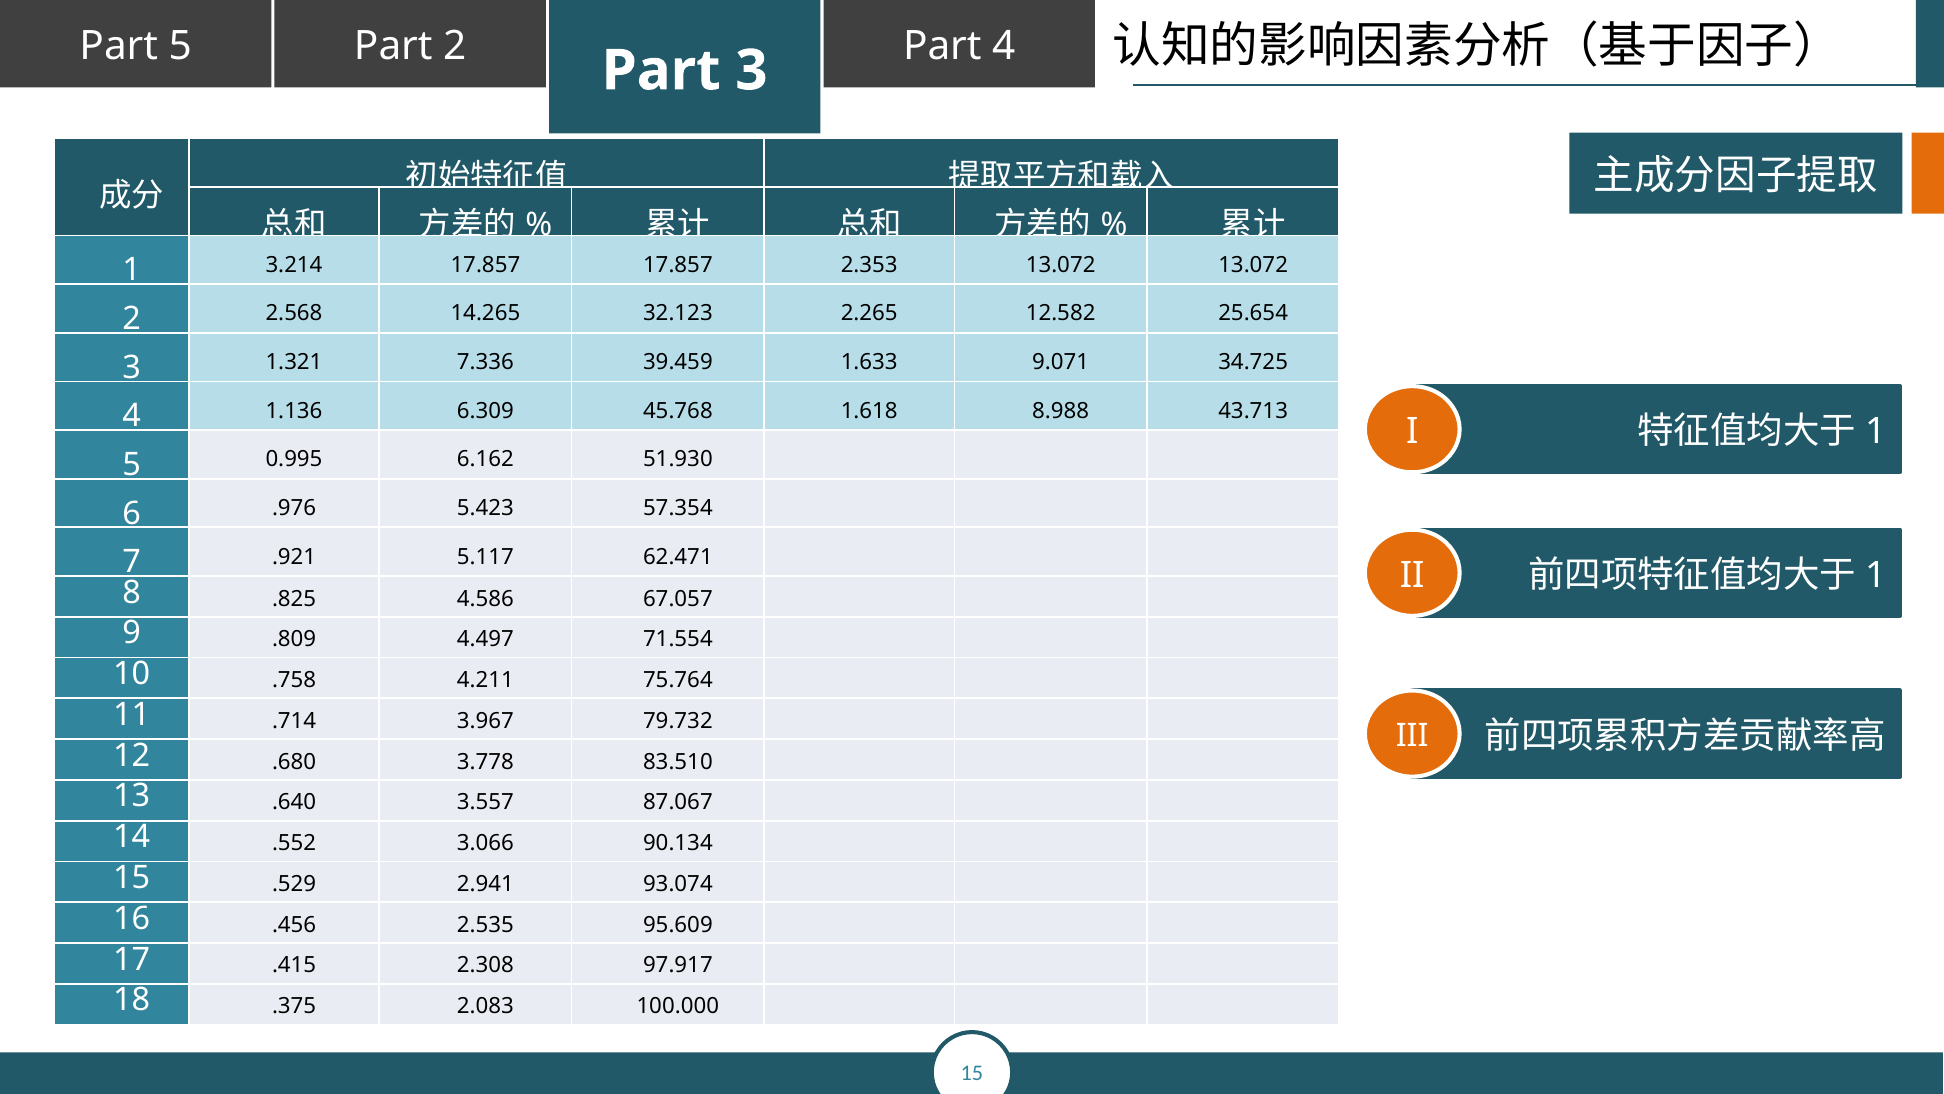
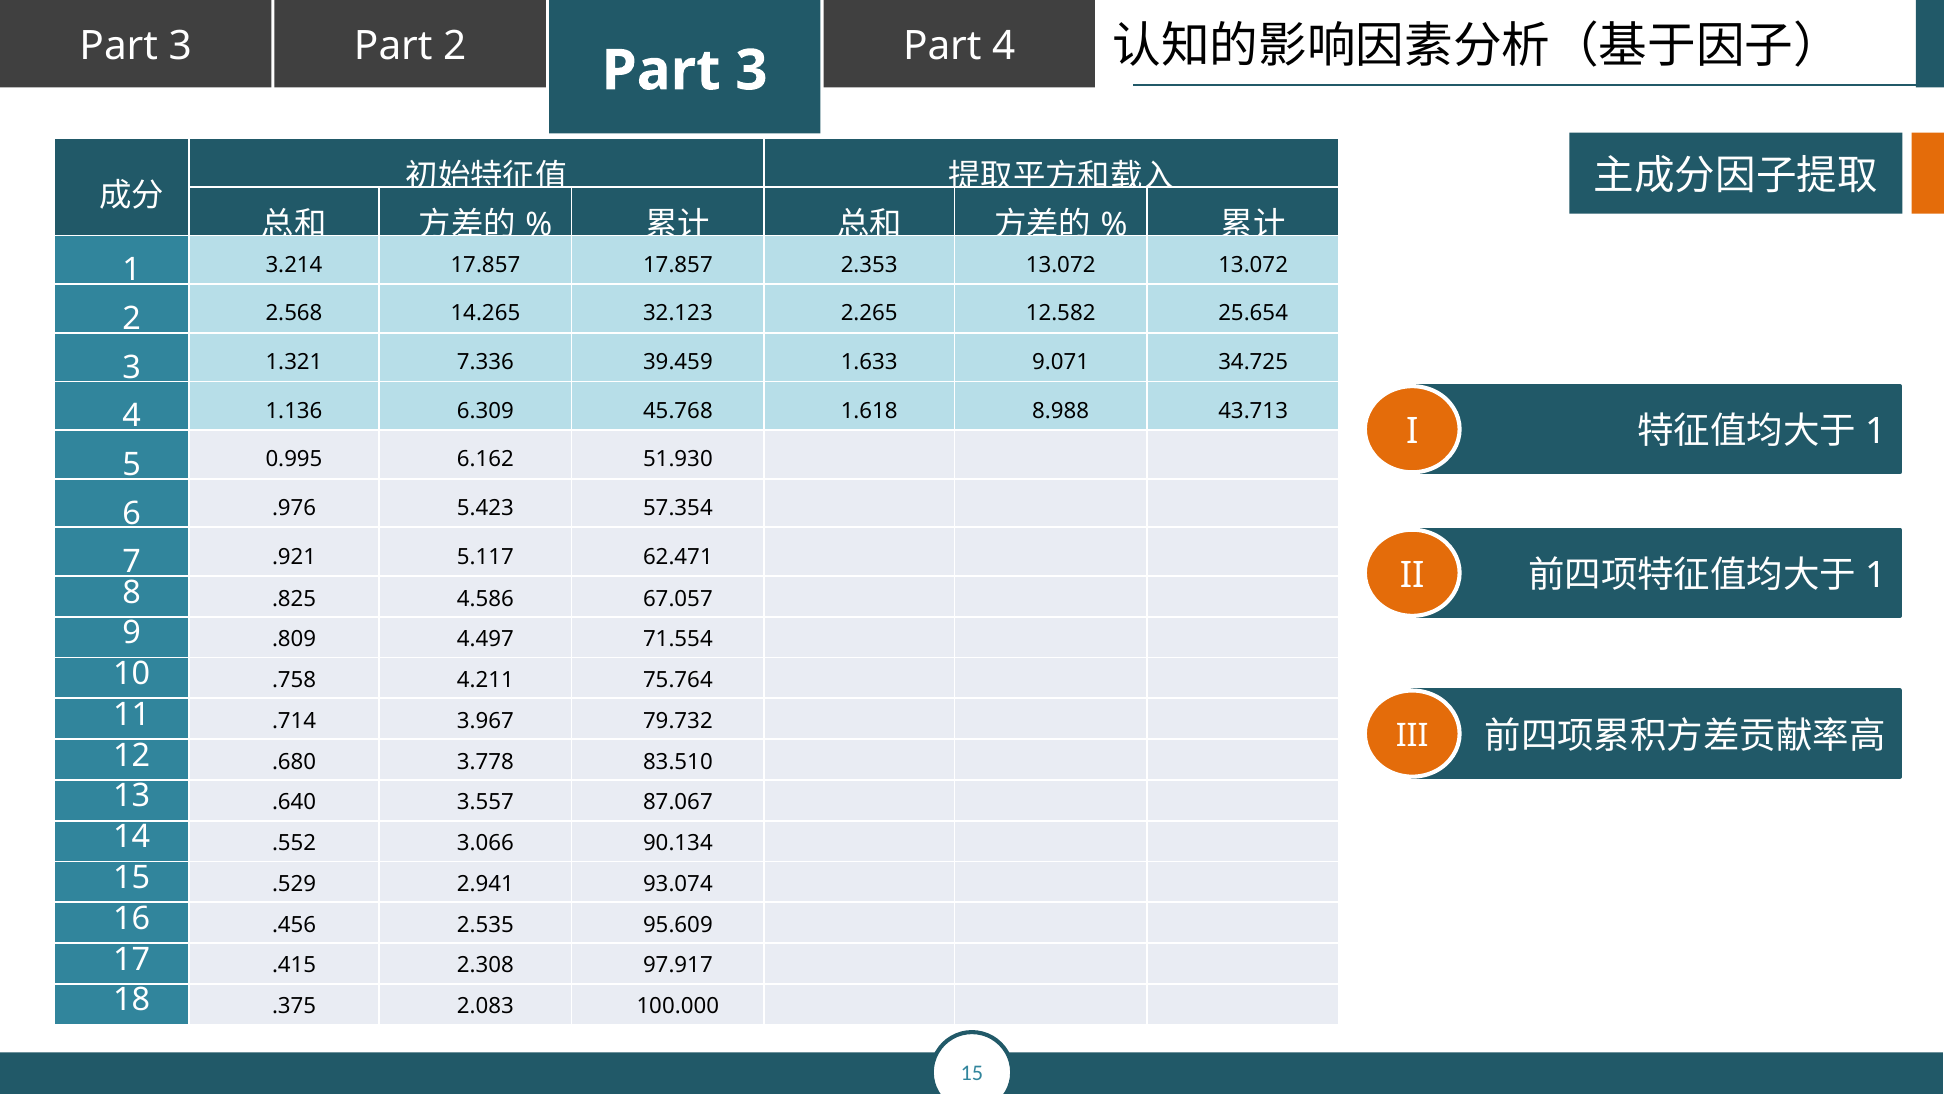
5: 5 -> 3 (180, 47)
